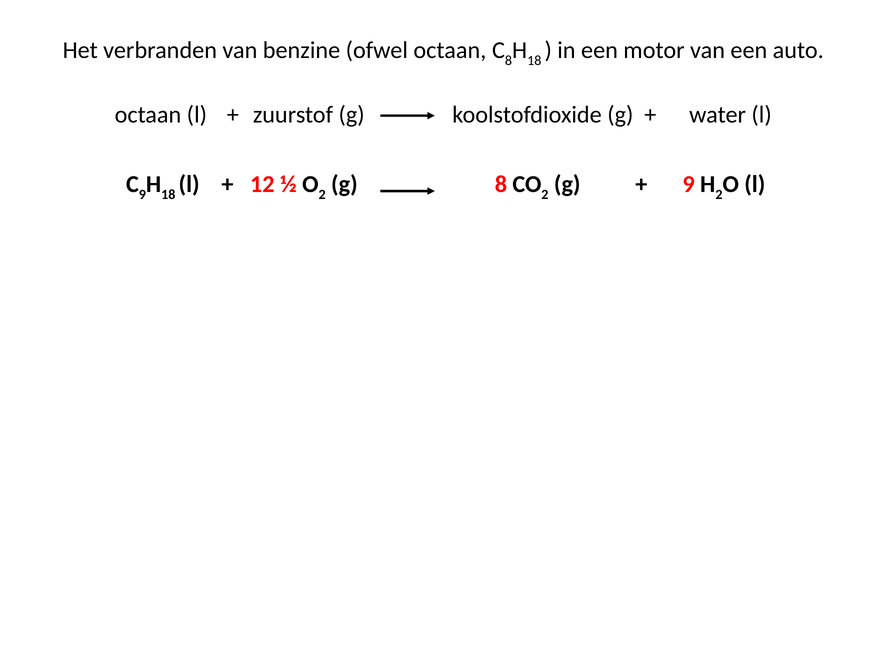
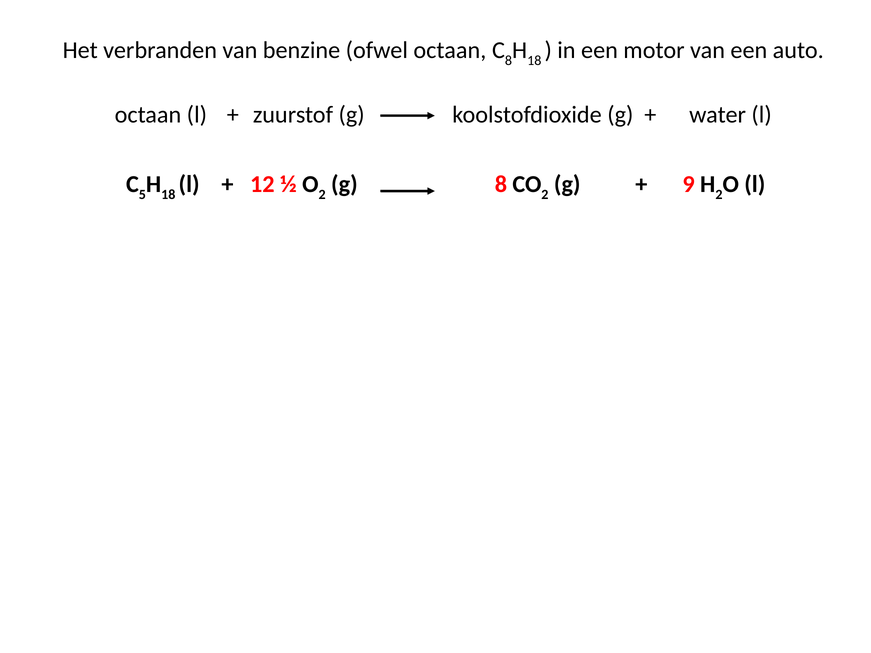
9: 9 -> 5 (142, 195)
